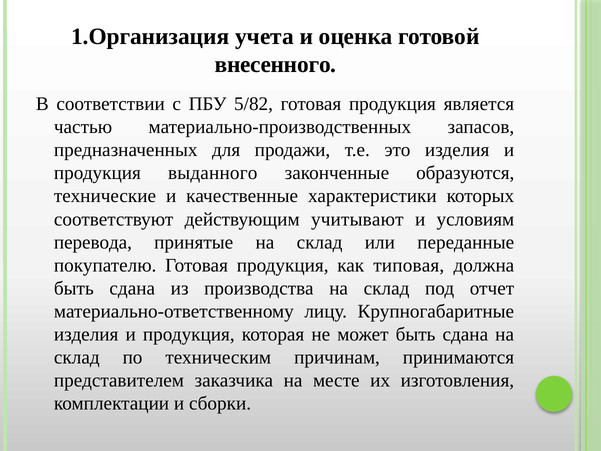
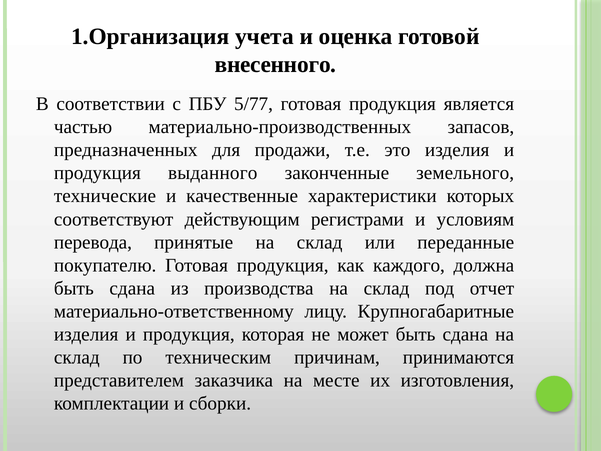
5/82: 5/82 -> 5/77 (254, 104)
образуются: образуются -> земельного (465, 173)
учитывают: учитывают -> регистрами (357, 219)
типовая: типовая -> каждого (409, 265)
